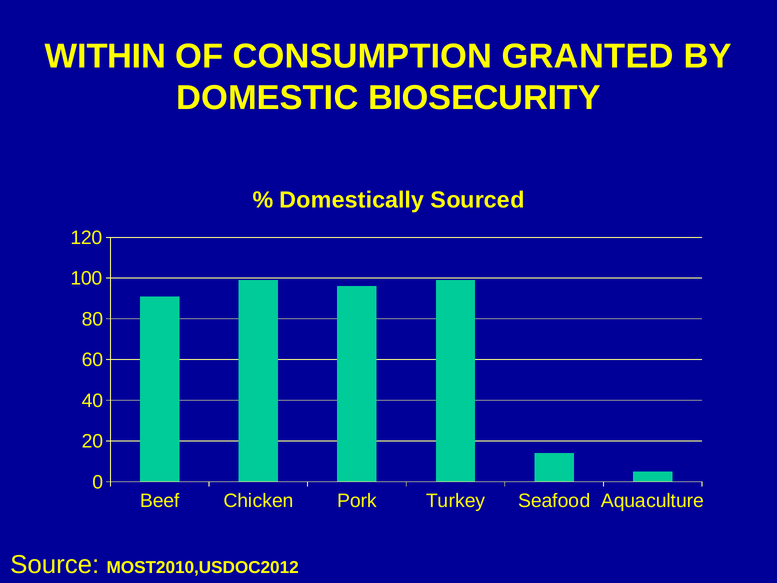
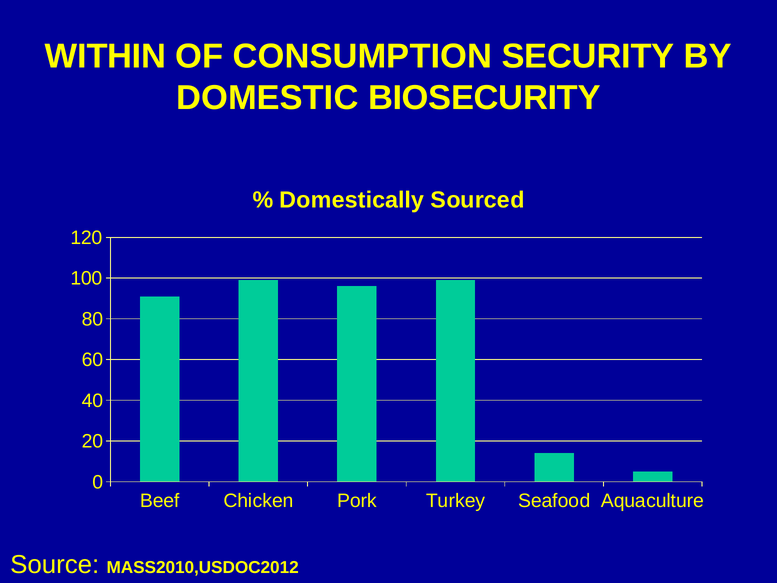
GRANTED: GRANTED -> SECURITY (588, 56)
MOST2010,USDOC2012: MOST2010,USDOC2012 -> MASS2010,USDOC2012 (203, 568)
